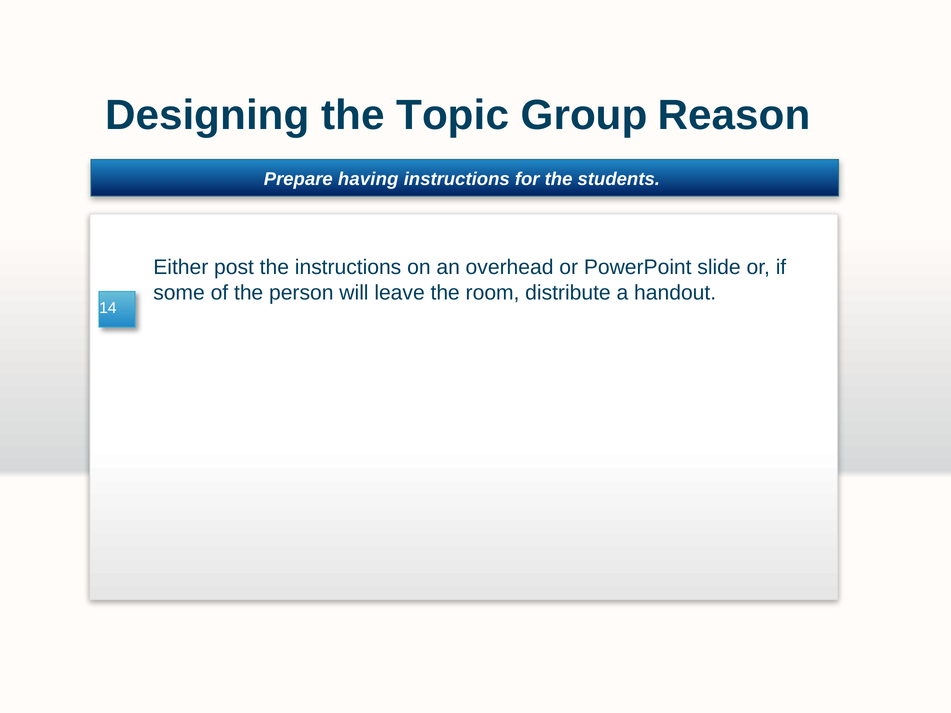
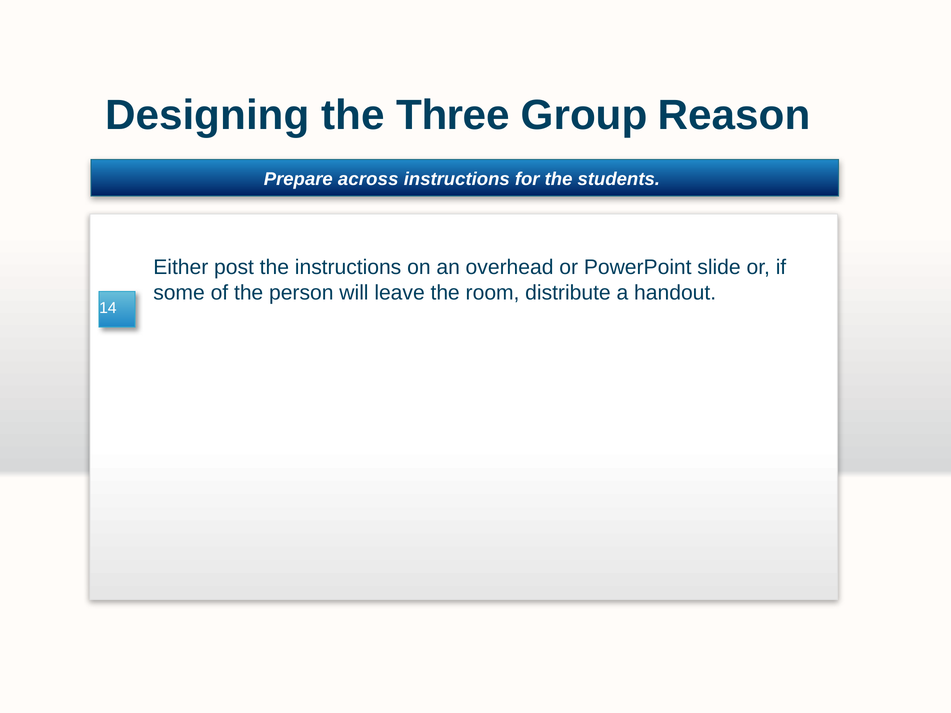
Topic: Topic -> Three (453, 115)
having: having -> across (368, 179)
